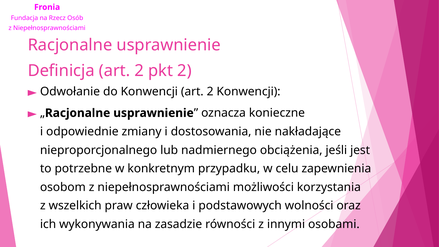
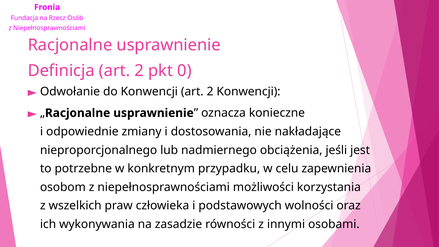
pkt 2: 2 -> 0 (184, 71)
